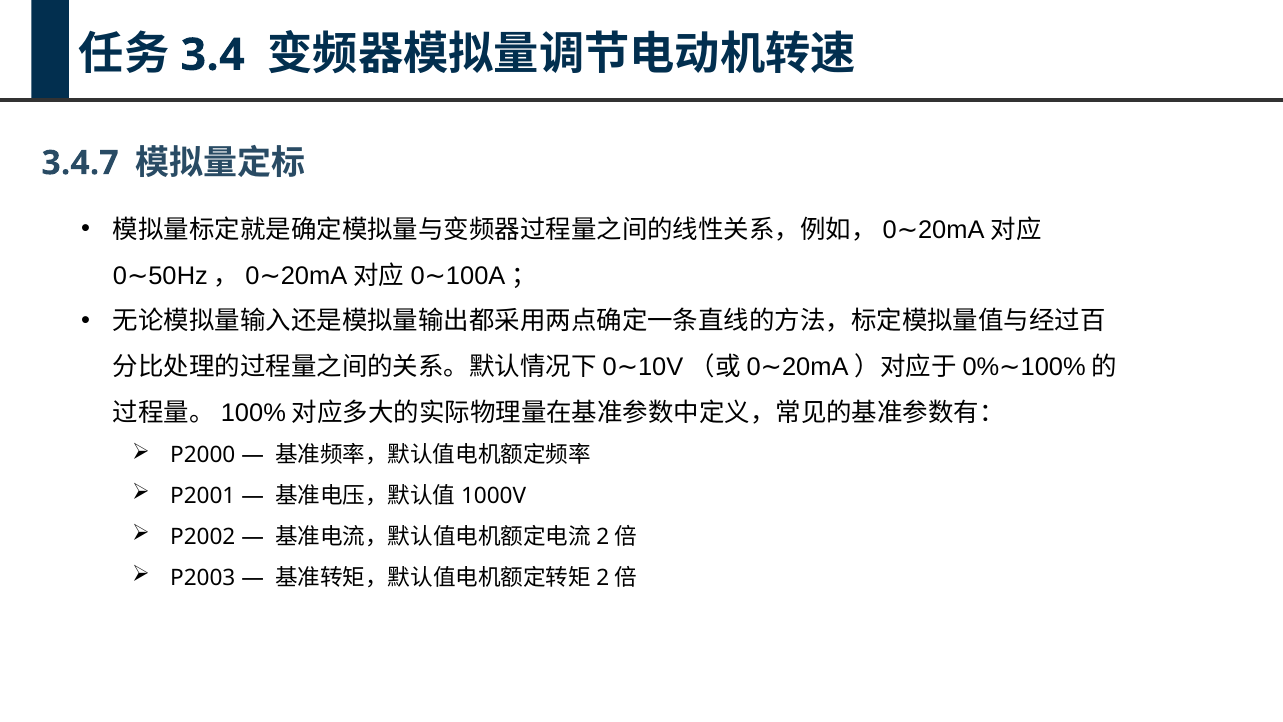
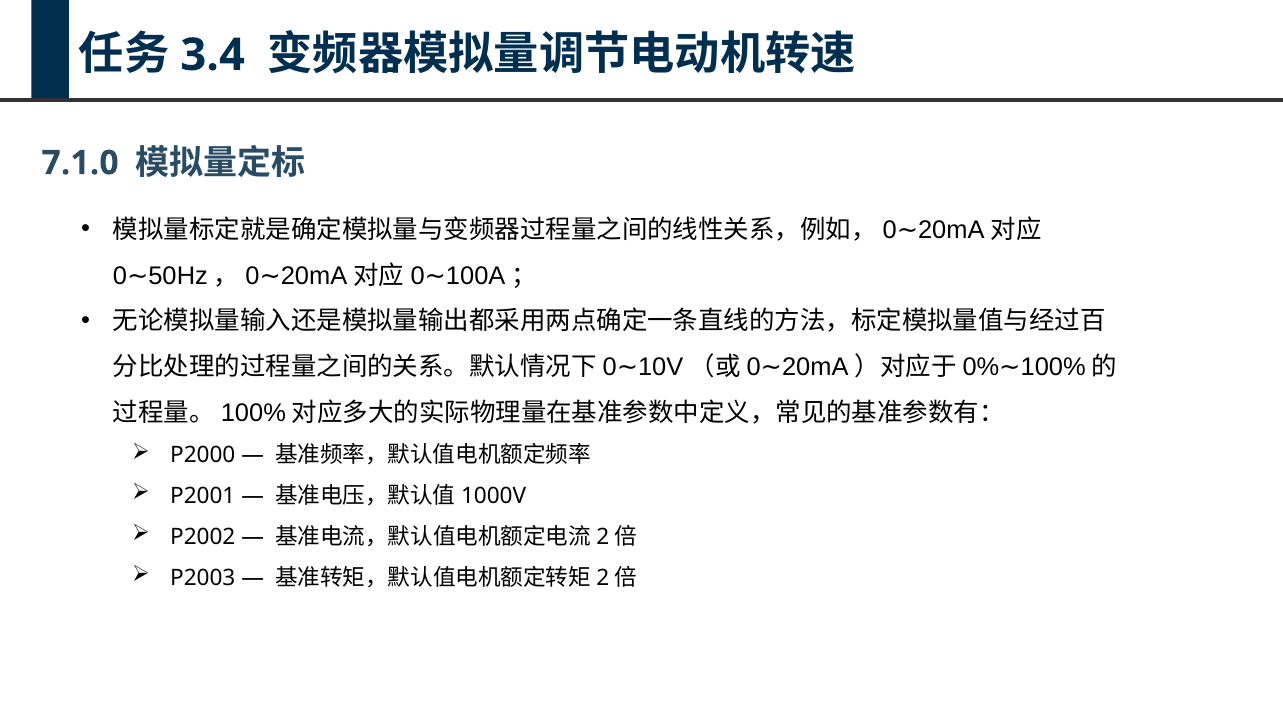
3.4.7: 3.4.7 -> 7.1.0 (80, 163)
